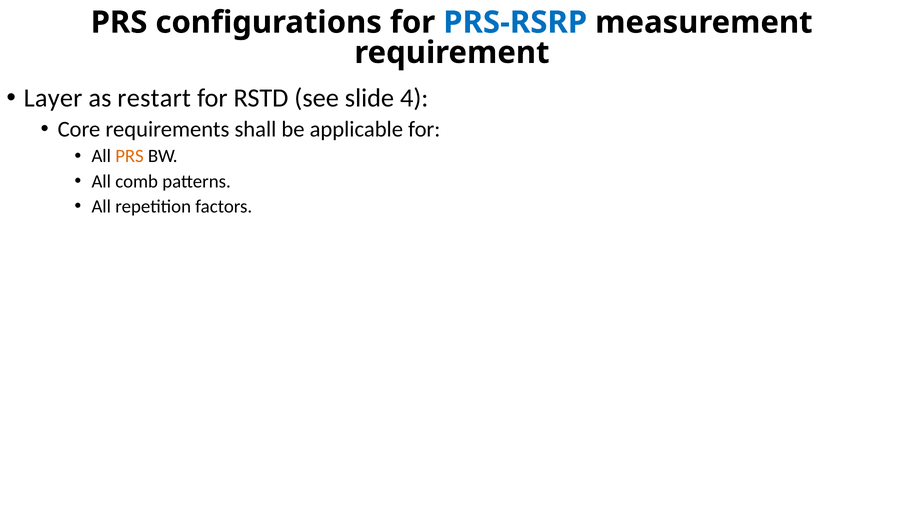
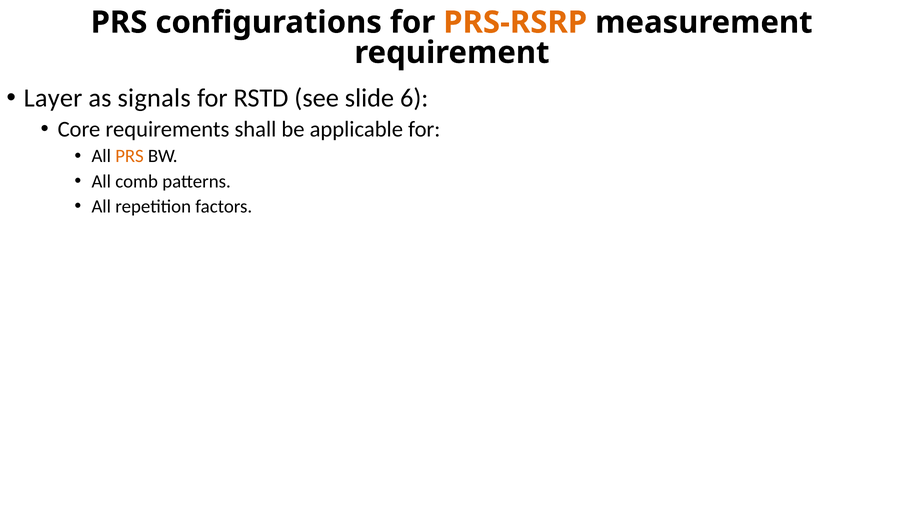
PRS-RSRP colour: blue -> orange (515, 22)
restart: restart -> signals (154, 98)
4: 4 -> 6 (414, 98)
